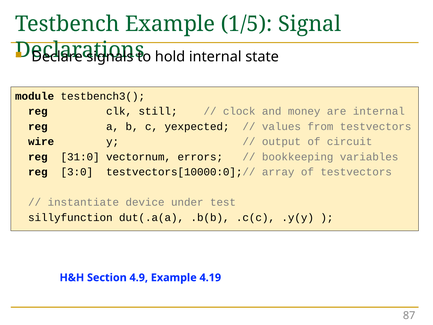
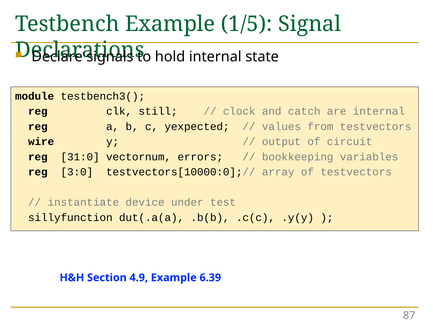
money: money -> catch (304, 111)
4.19: 4.19 -> 6.39 (210, 277)
